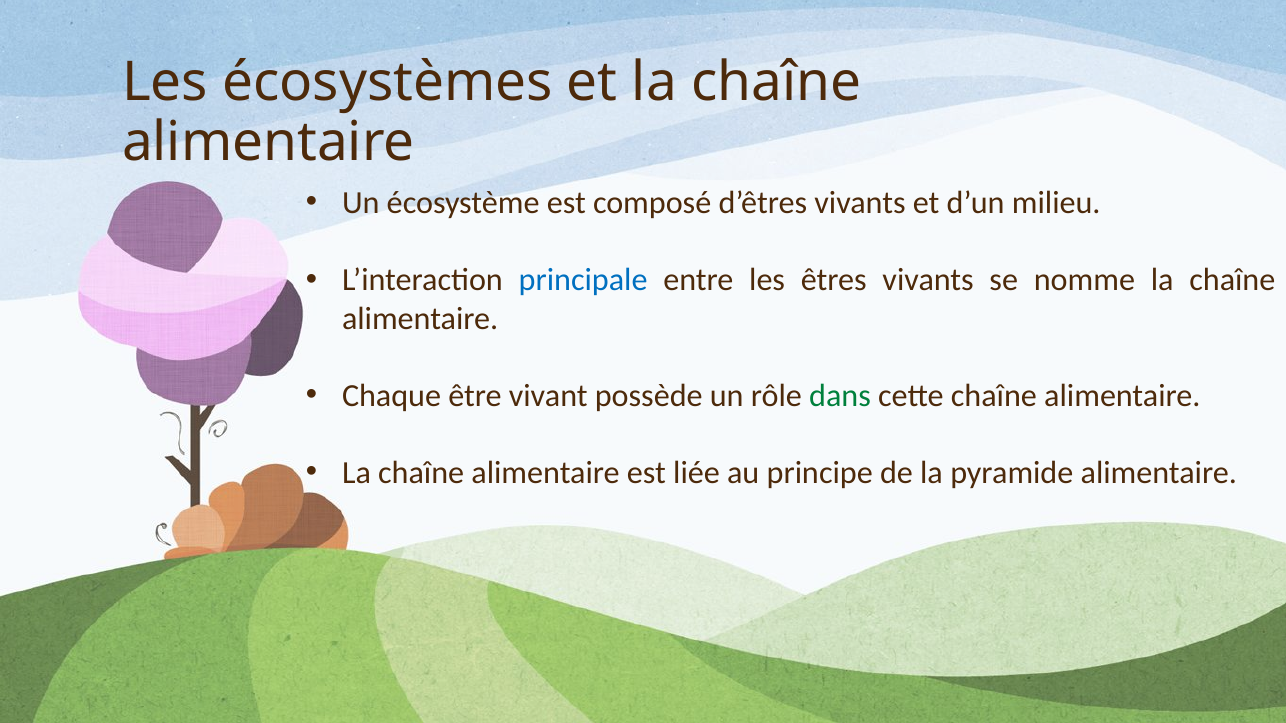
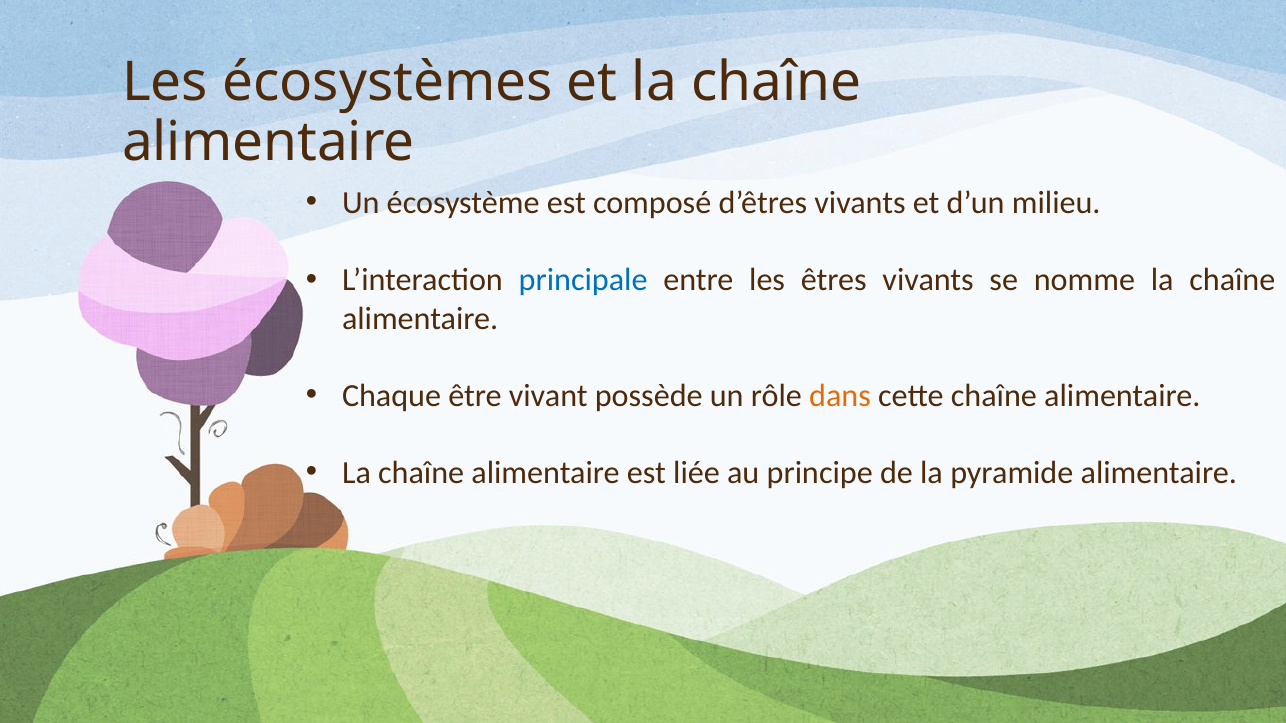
dans colour: green -> orange (840, 396)
